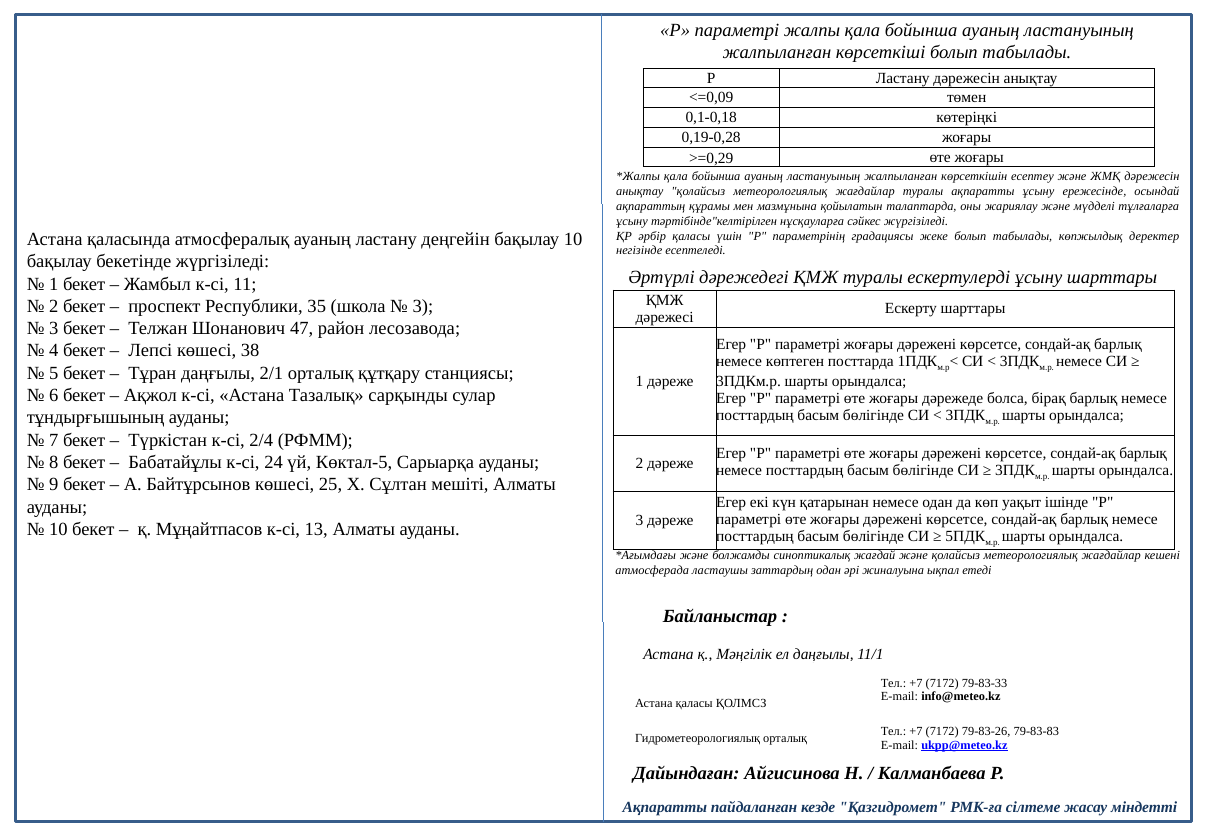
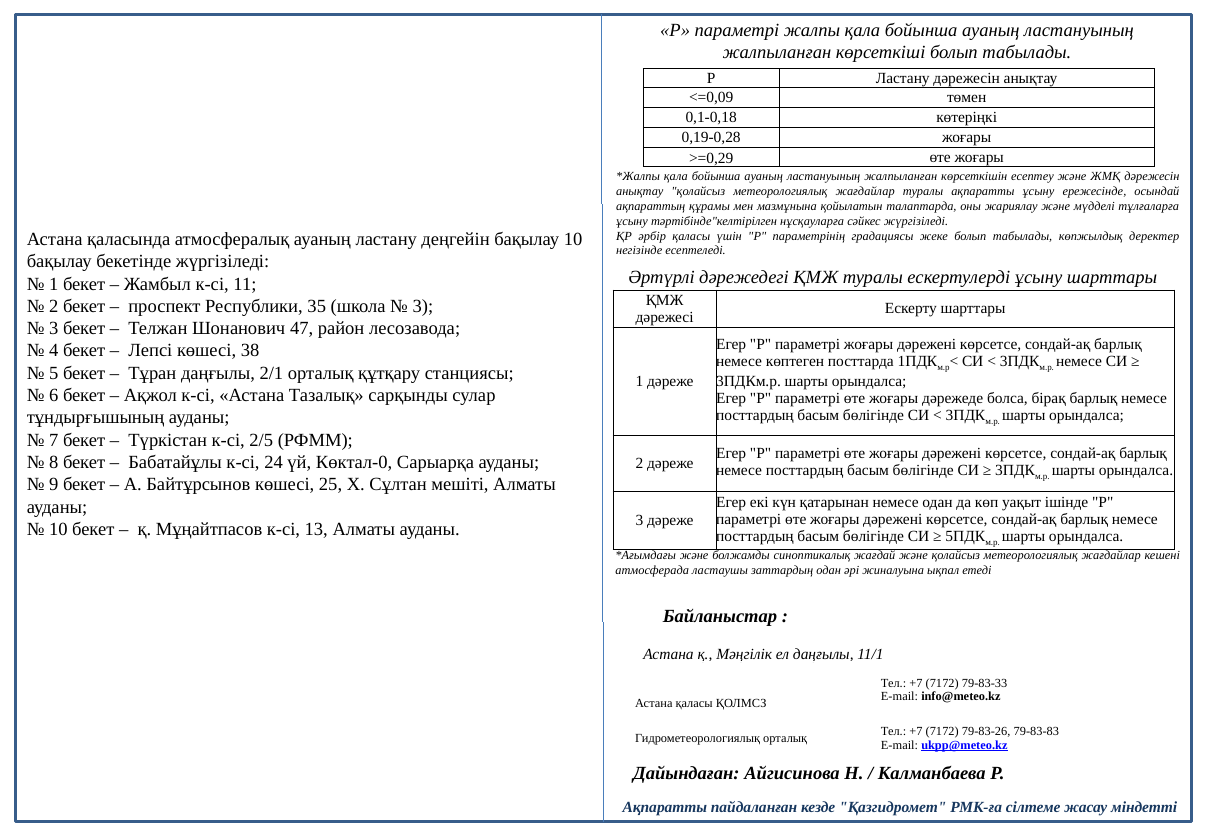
2/4: 2/4 -> 2/5 (261, 440)
Көктал-5: Көктал-5 -> Көктал-0 (354, 462)
